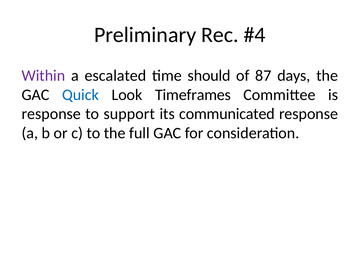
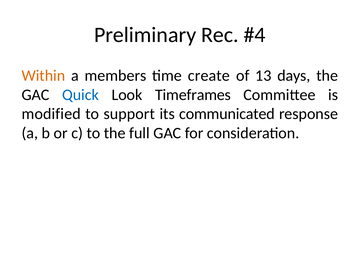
Within colour: purple -> orange (43, 76)
escalated: escalated -> members (116, 76)
should: should -> create (209, 76)
87: 87 -> 13 (263, 76)
response: response -> modified (51, 114)
